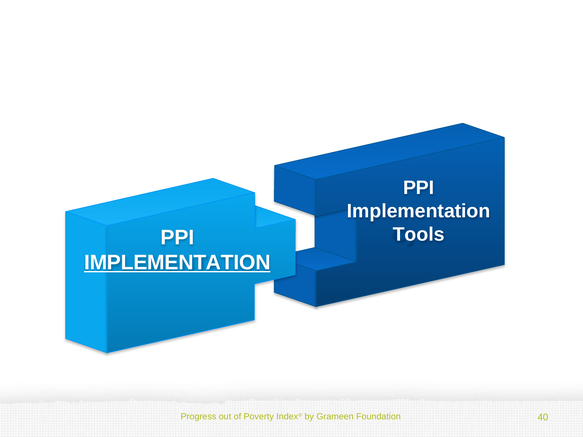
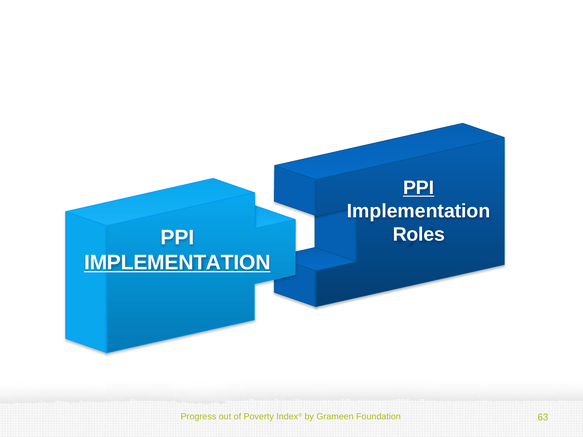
PPI underline: none -> present (419, 188)
Tools: Tools -> Roles (419, 235)
40: 40 -> 63 (543, 417)
